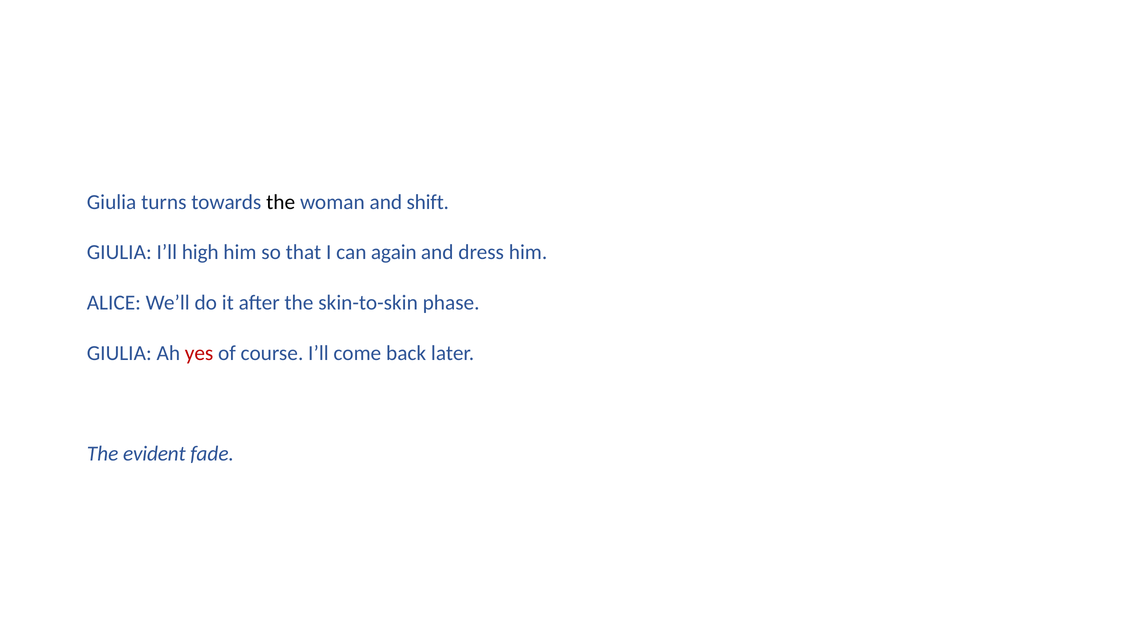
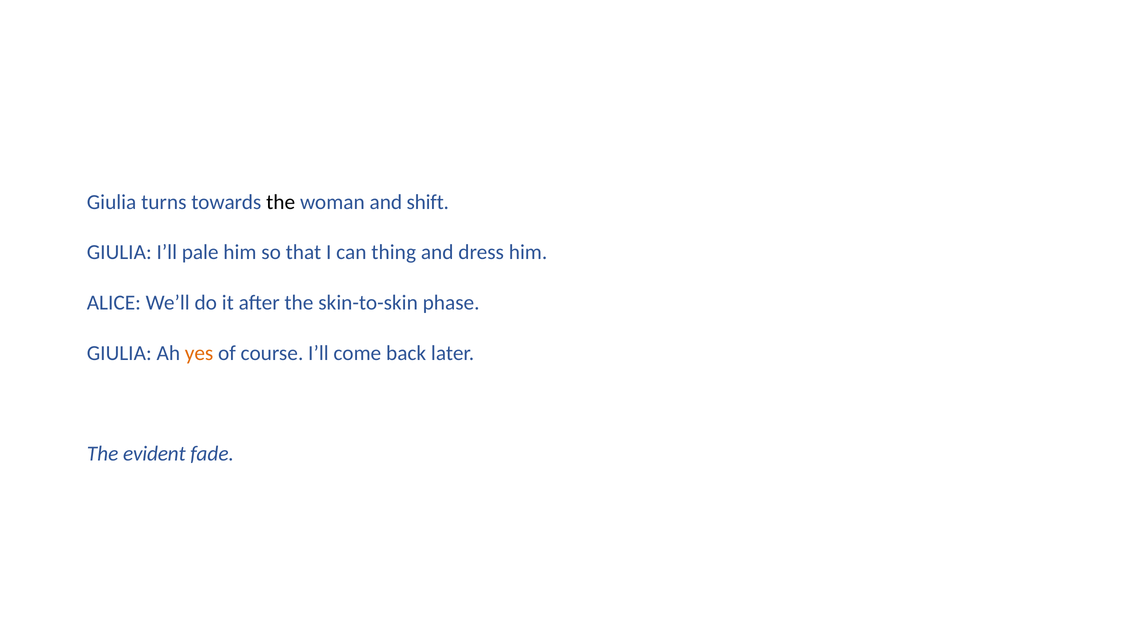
high: high -> pale (200, 252)
again: again -> thing (394, 252)
yes colour: red -> orange (199, 353)
